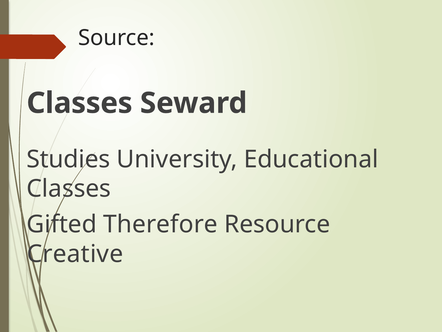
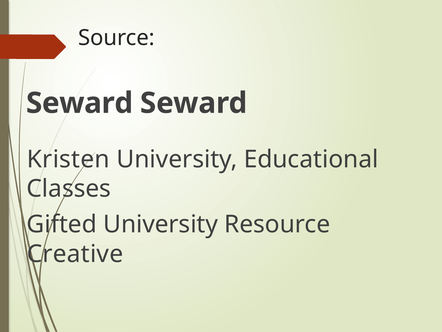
Classes: Classes -> Seward (80, 103)
Studies: Studies -> Kristen (68, 159)
Gifted Therefore: Therefore -> University (161, 224)
